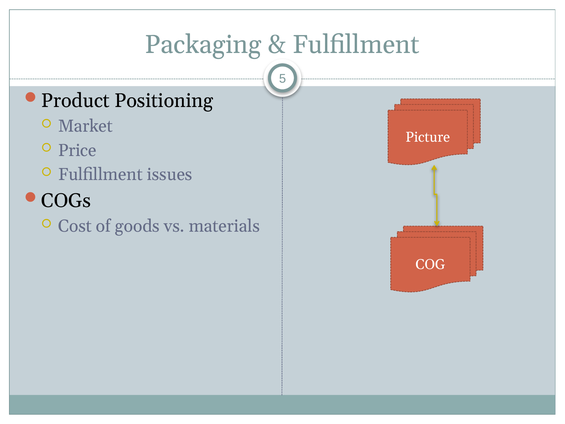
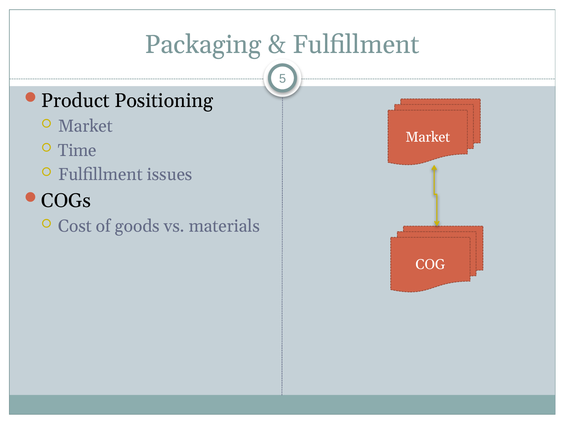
Picture: Picture -> Market (428, 137)
Price: Price -> Time (77, 150)
